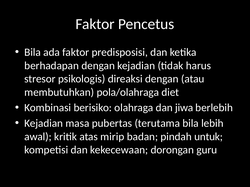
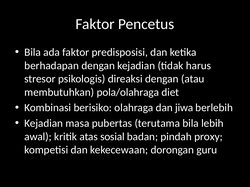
mirip: mirip -> sosial (112, 137)
untuk: untuk -> proxy (208, 137)
